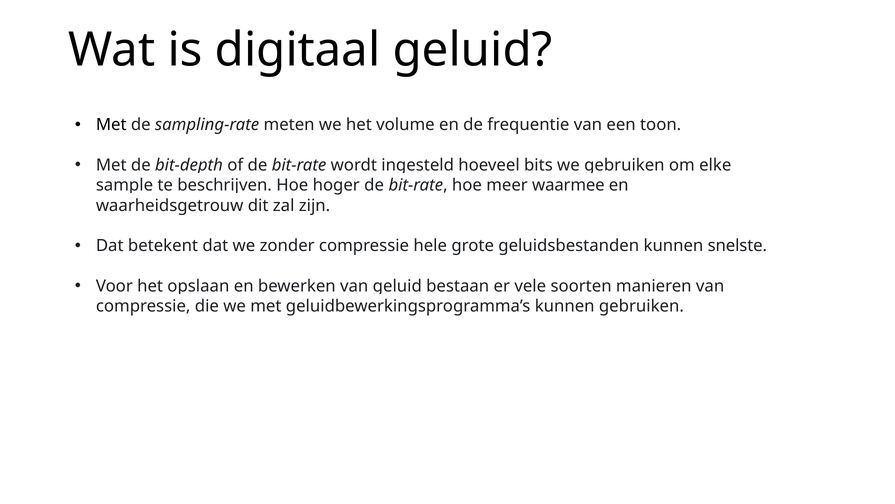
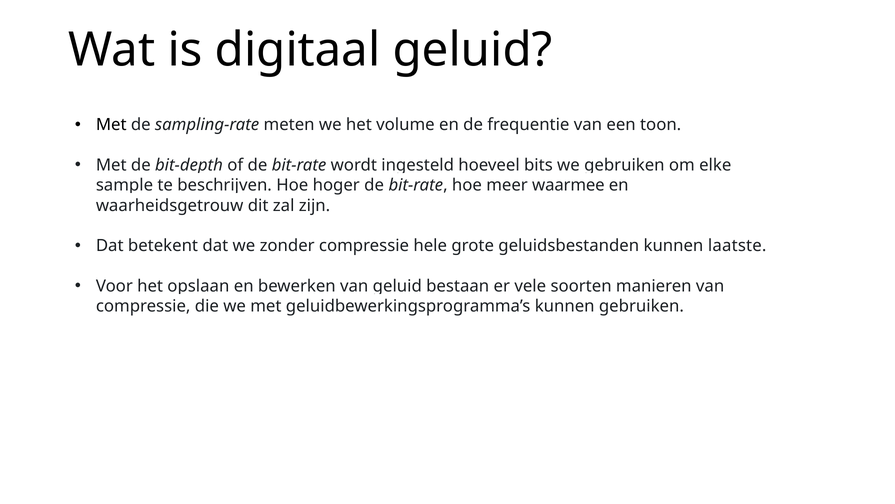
snelste: snelste -> laatste (737, 246)
